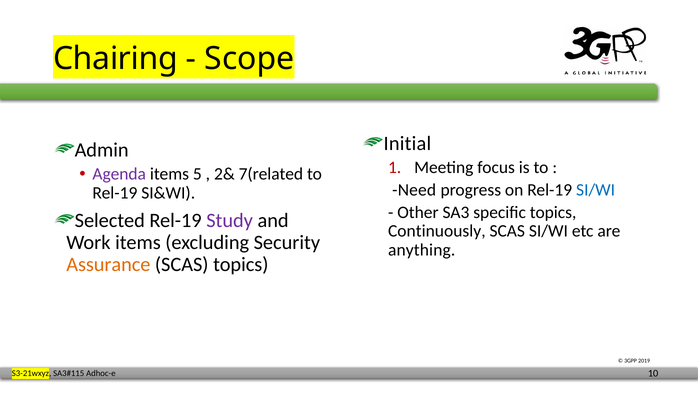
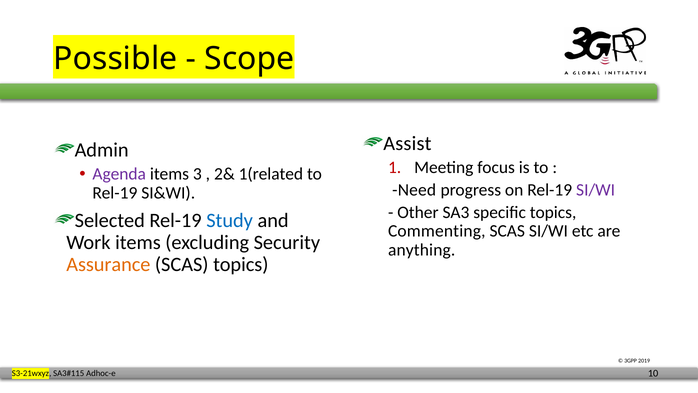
Chairing: Chairing -> Possible (115, 59)
Initial: Initial -> Assist (407, 143)
5: 5 -> 3 (197, 174)
7(related: 7(related -> 1(related (271, 174)
SI/WI colour: blue -> purple (596, 190)
Study colour: purple -> blue (230, 220)
Continuously: Continuously -> Commenting (437, 231)
